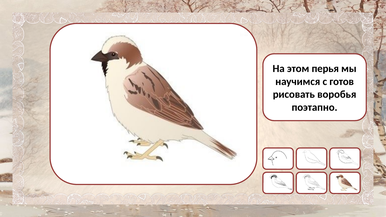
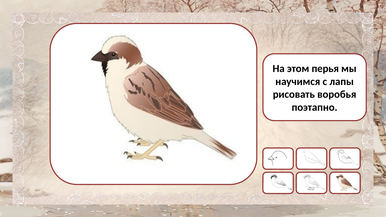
готов: готов -> лапы (342, 82)
